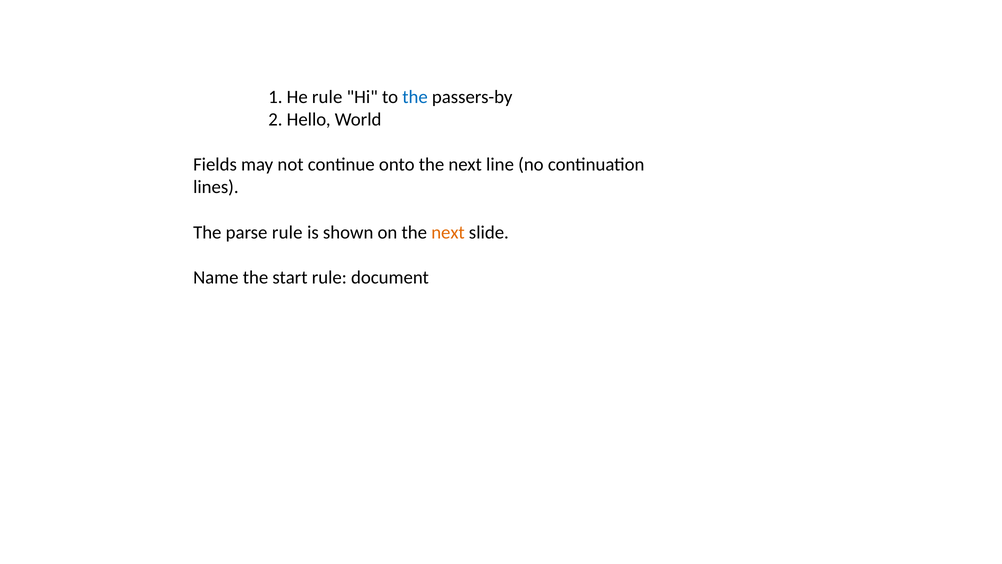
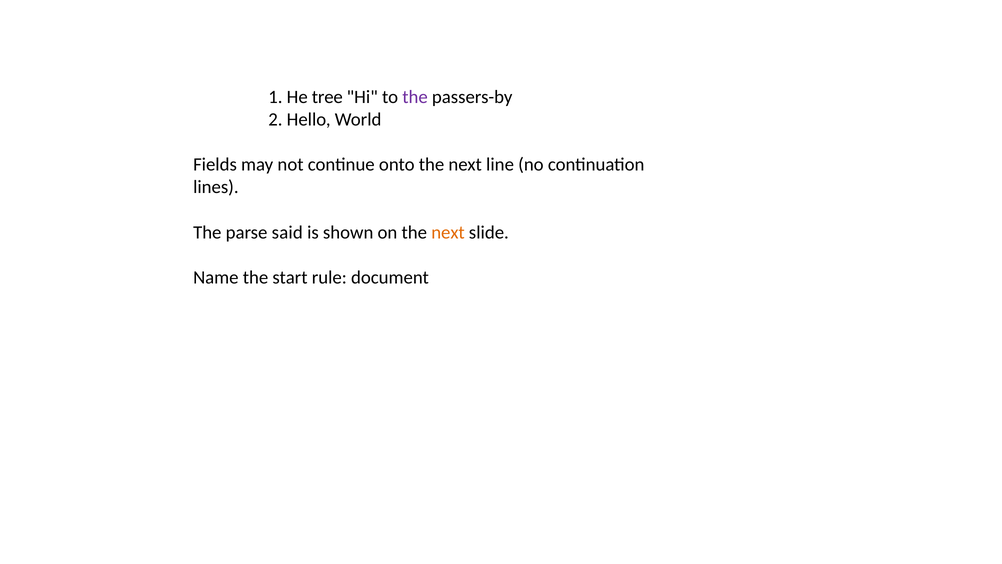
He rule: rule -> tree (327, 97)
the colour: blue -> purple (415, 97)
parse rule: rule -> said (287, 232)
